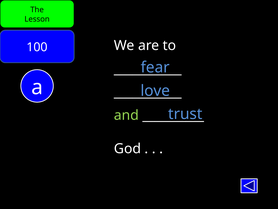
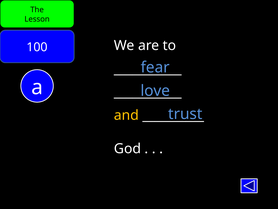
and colour: light green -> yellow (126, 115)
